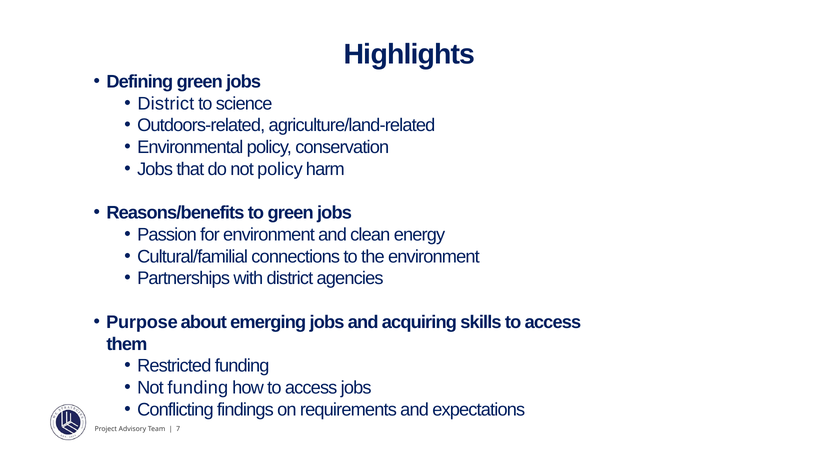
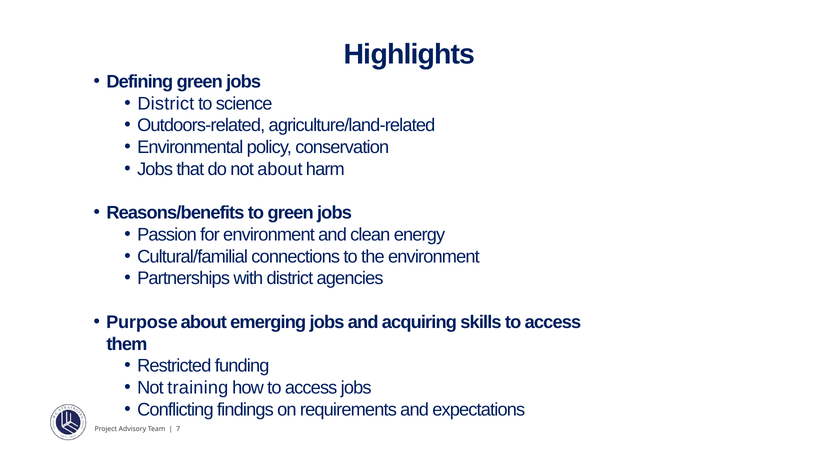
not policy: policy -> about (280, 169)
Not funding: funding -> training (198, 388)
